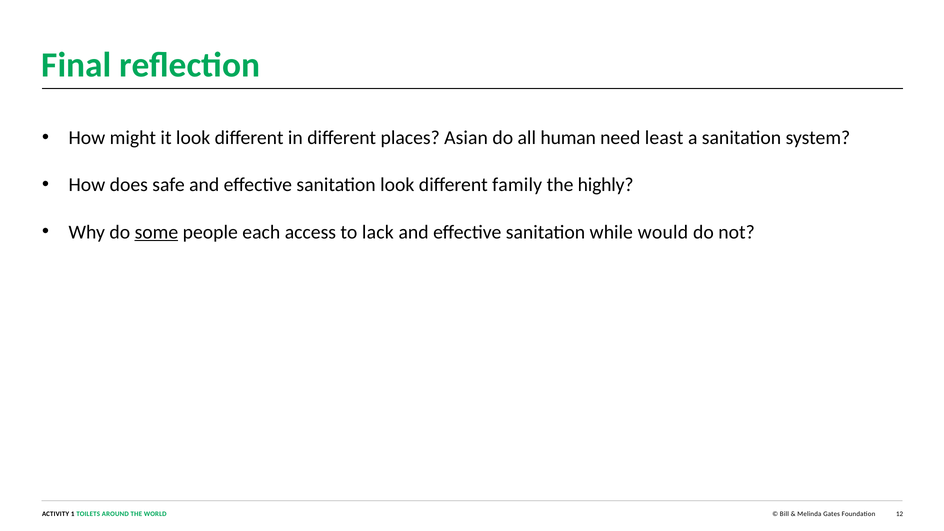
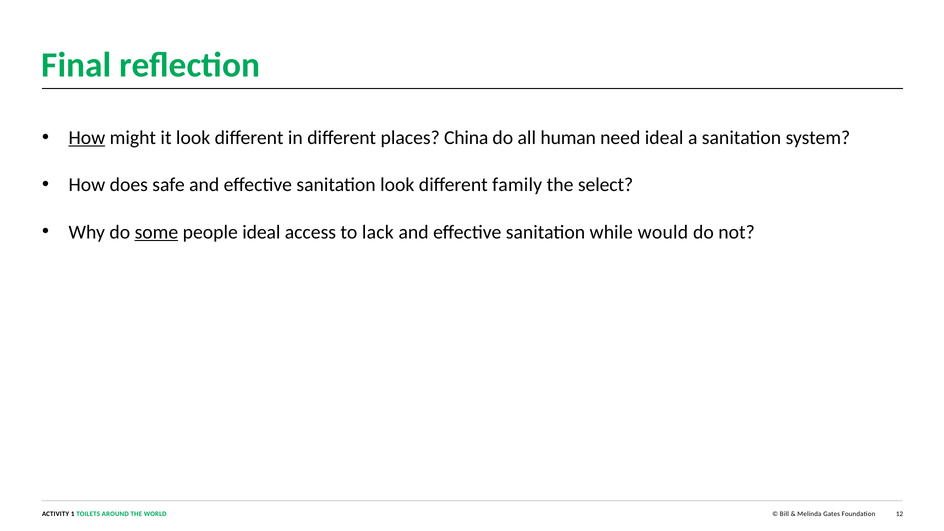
How underline: none -> present (87, 138)
Asian: Asian -> China (466, 138)
need least: least -> ideal (664, 138)
highly: highly -> select (606, 185)
people each: each -> ideal (261, 232)
